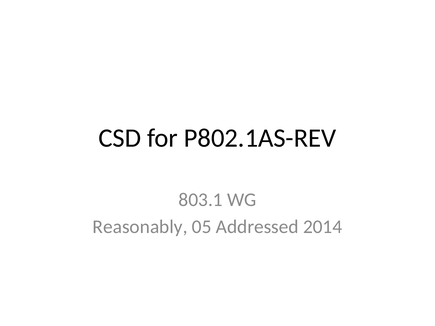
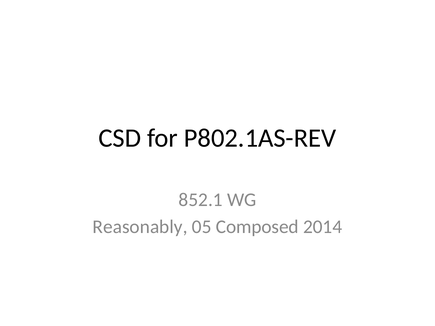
803.1: 803.1 -> 852.1 (201, 200)
Addressed: Addressed -> Composed (257, 227)
